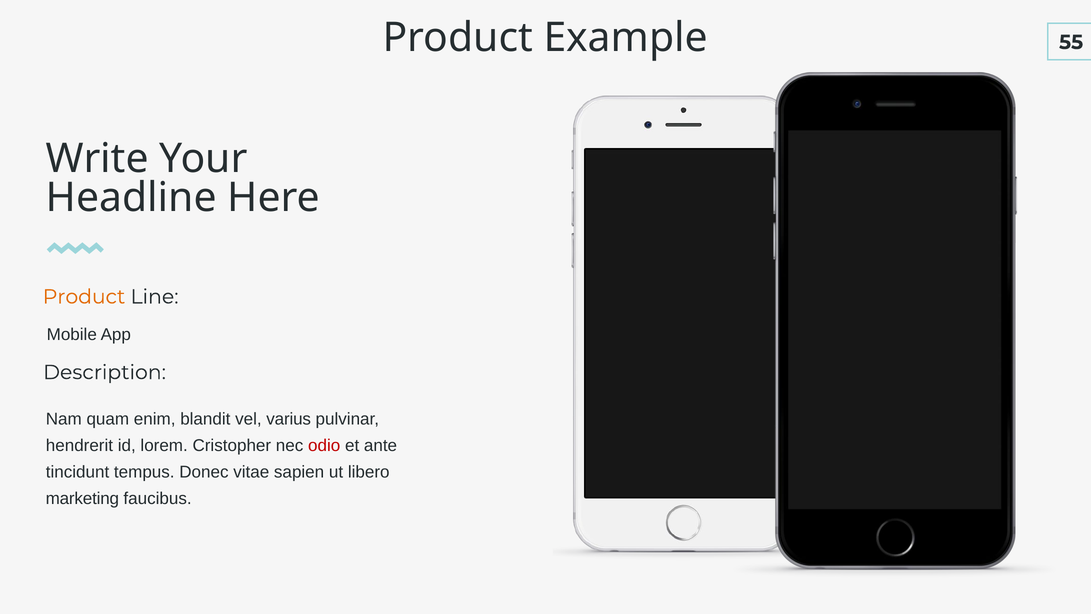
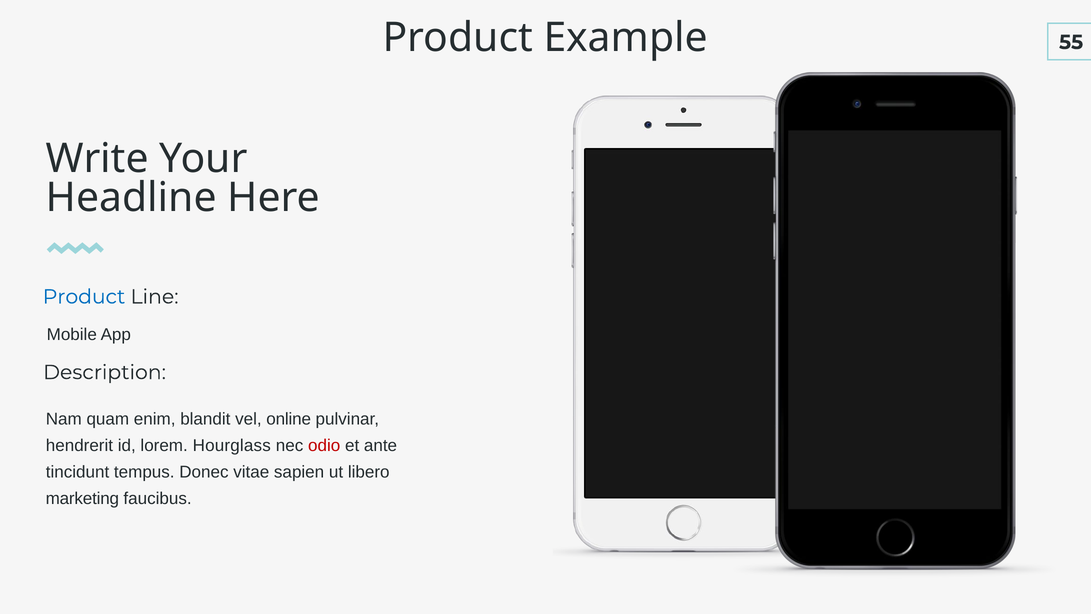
Product colour: orange -> blue (84, 297)
varius: varius -> online (289, 419)
Cristopher: Cristopher -> Hourglass (232, 445)
